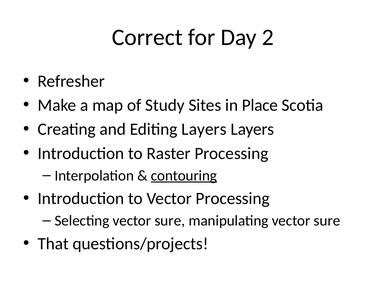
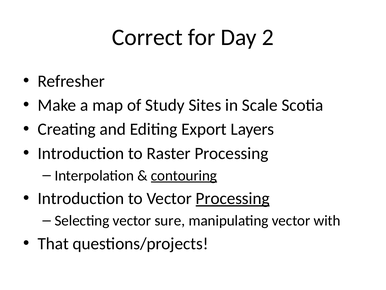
Place: Place -> Scale (260, 105)
Editing Layers: Layers -> Export (204, 129)
Processing underline: none -> present (233, 198)
manipulating vector sure: sure -> with (327, 220)
